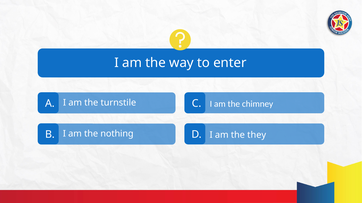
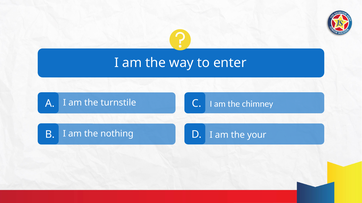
they: they -> your (257, 135)
